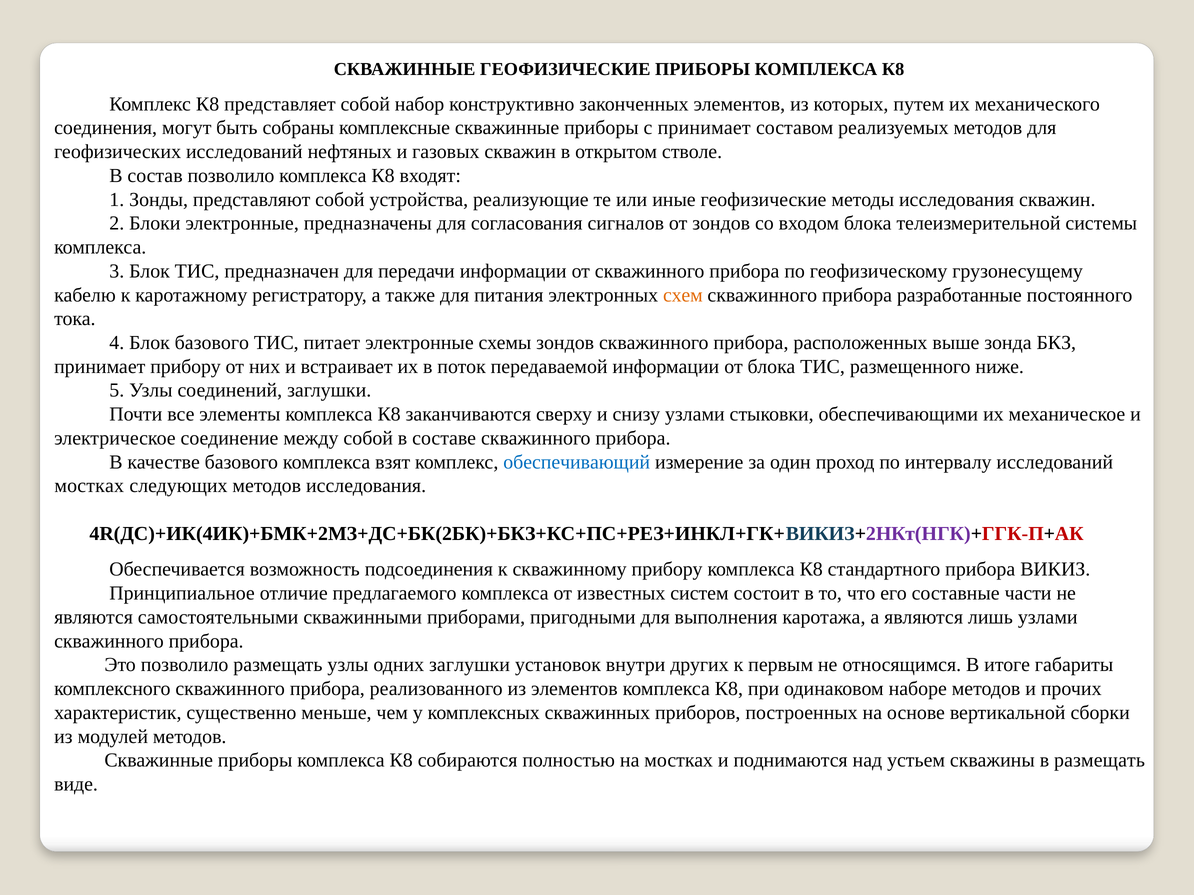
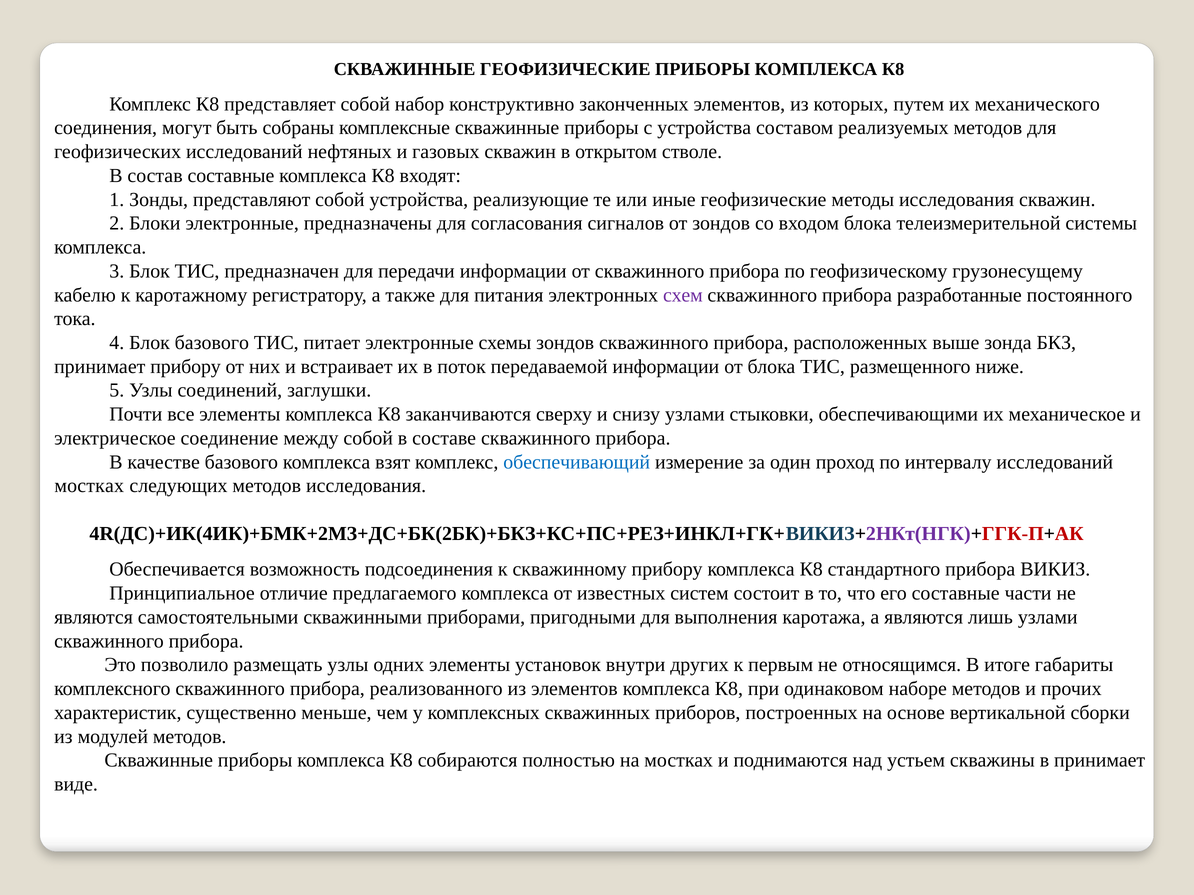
с принимает: принимает -> устройства (704, 128)
состав позволило: позволило -> составные (231, 176)
схем colour: orange -> purple (683, 295)
одних заглушки: заглушки -> элементы (470, 665)
в размещать: размещать -> принимает (1100, 761)
